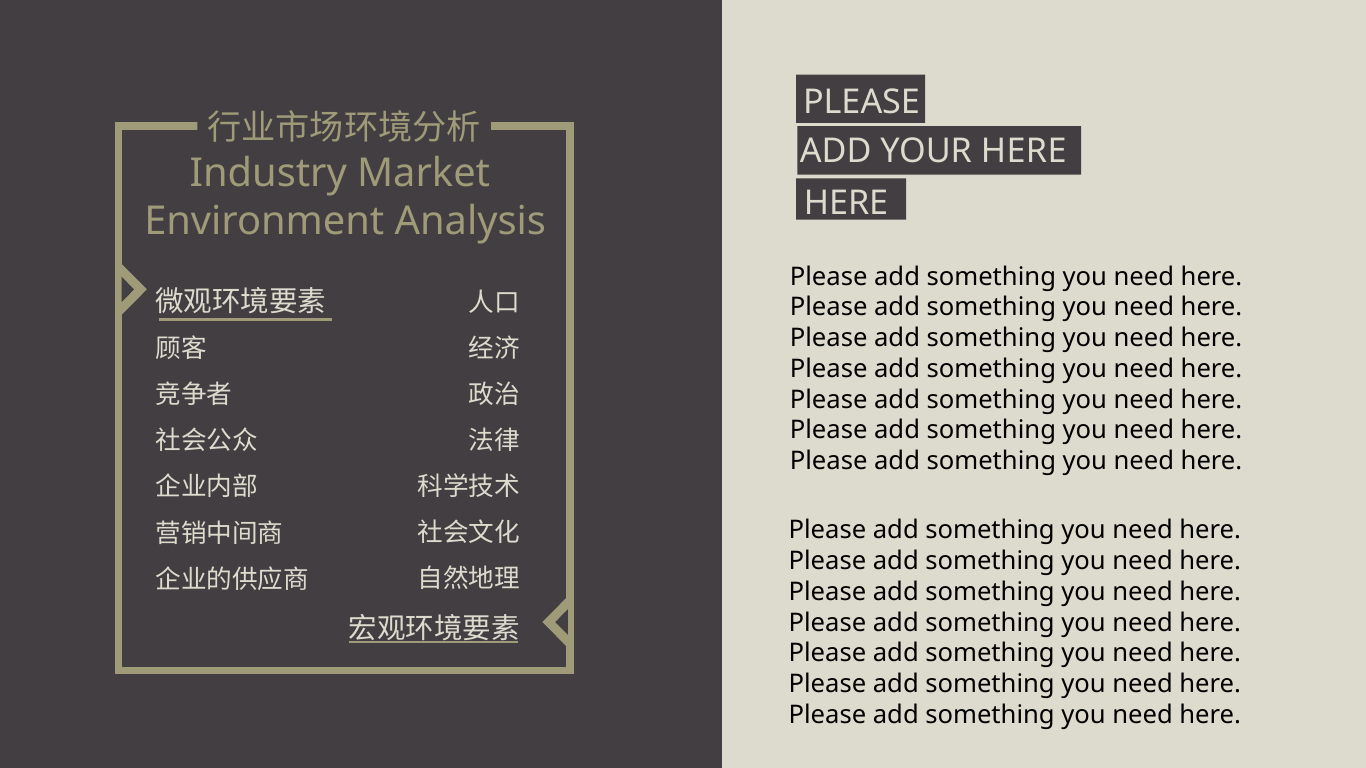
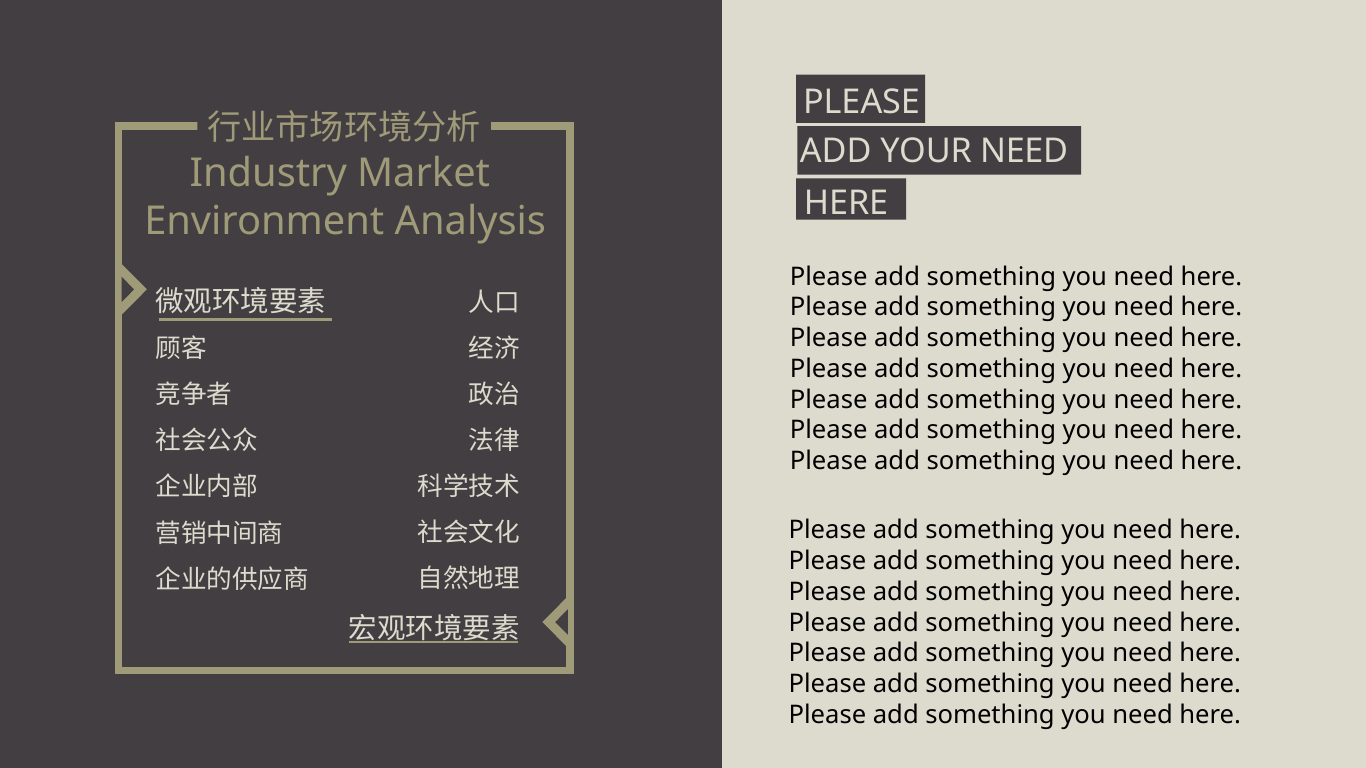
YOUR HERE: HERE -> NEED (1024, 152)
